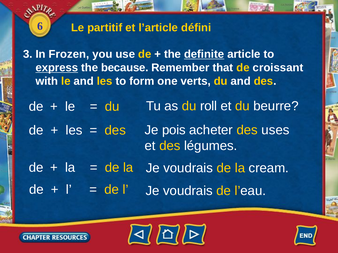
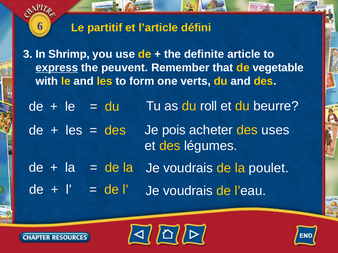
Frozen: Frozen -> Shrimp (69, 54)
definite underline: present -> none (204, 54)
because: because -> peuvent (125, 68)
croissant: croissant -> vegetable (278, 68)
cream: cream -> poulet (269, 168)
